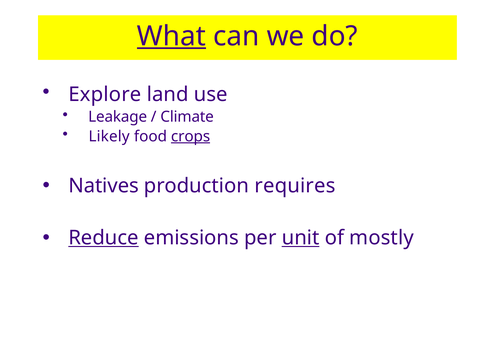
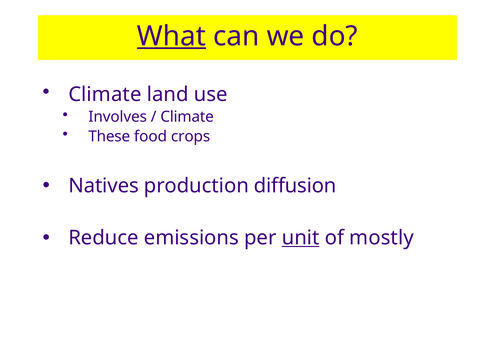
Explore: Explore -> Climate (105, 95)
Leakage: Leakage -> Involves (118, 117)
Likely: Likely -> These (109, 136)
crops underline: present -> none (191, 136)
requires: requires -> diffusion (295, 186)
Reduce underline: present -> none (104, 238)
